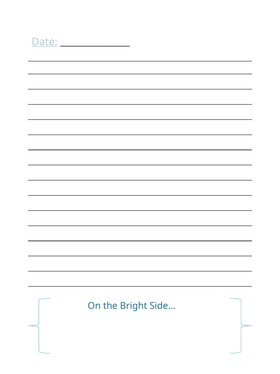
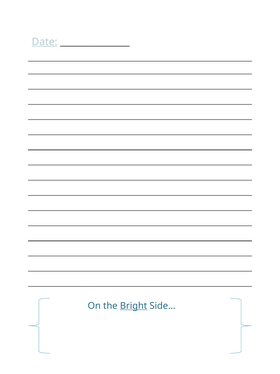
Bright underline: none -> present (134, 305)
